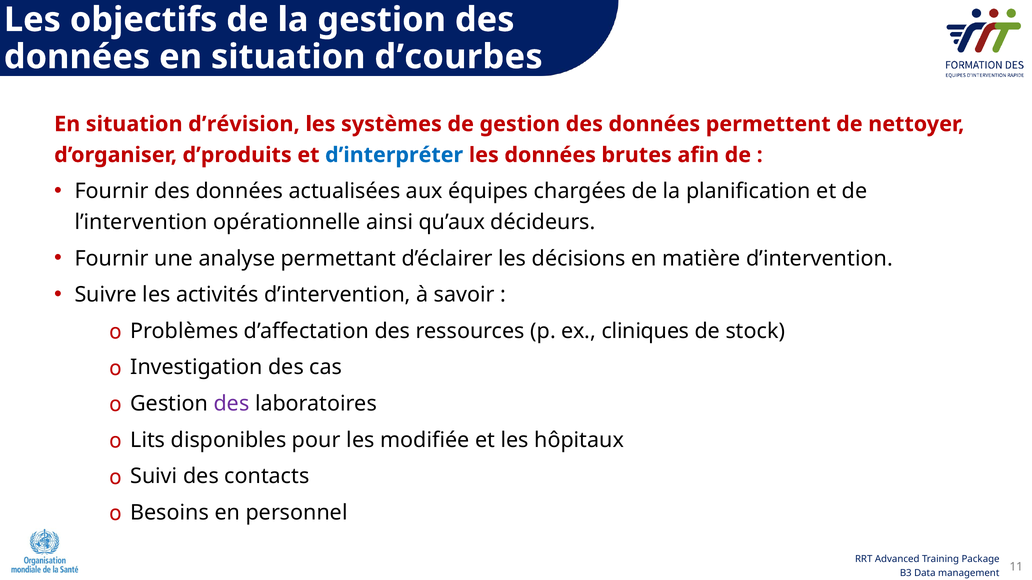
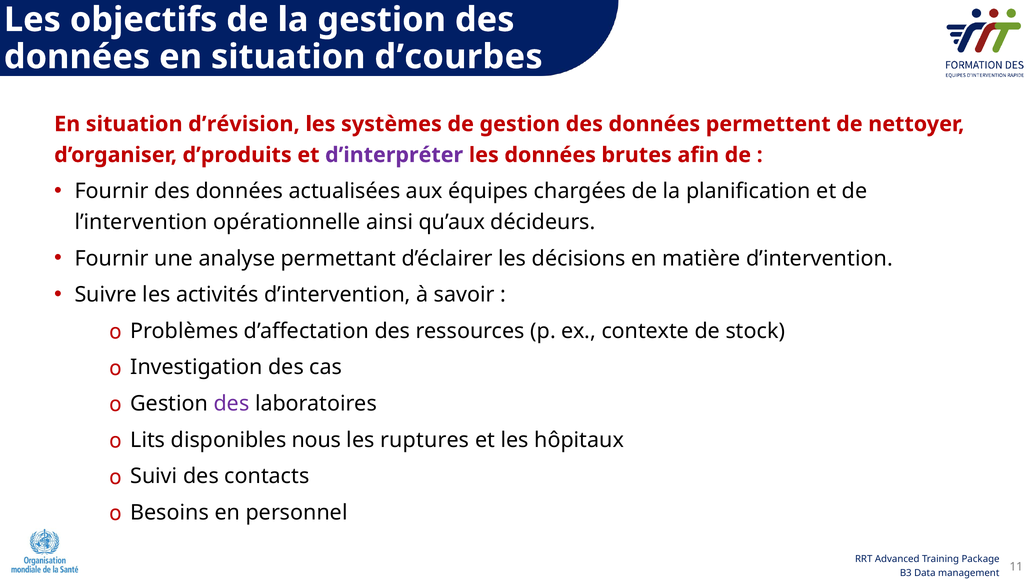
d’interpréter colour: blue -> purple (394, 155)
cliniques: cliniques -> contexte (645, 331)
pour: pour -> nous (317, 440)
modifiée: modifiée -> ruptures (425, 440)
